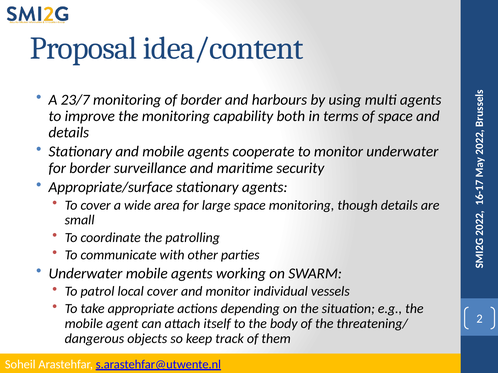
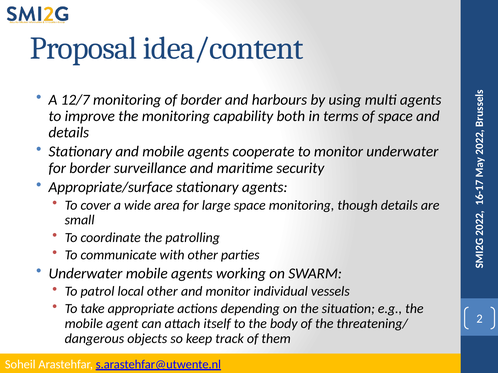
23/7: 23/7 -> 12/7 (75, 100)
local cover: cover -> other (162, 292)
